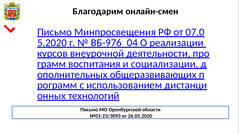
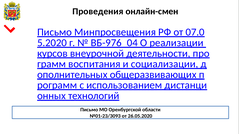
Благодарим: Благодарим -> Проведения (98, 11)
